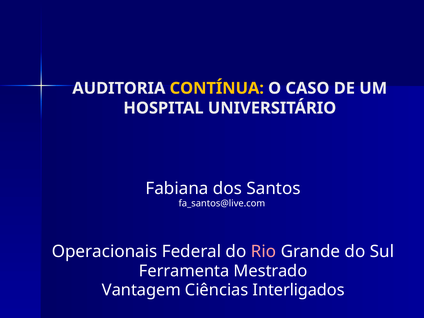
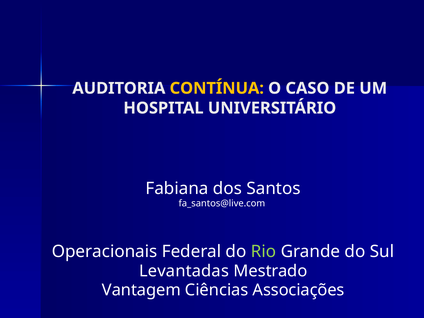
Rio colour: pink -> light green (264, 251)
Ferramenta: Ferramenta -> Levantadas (184, 271)
Interligados: Interligados -> Associações (299, 290)
